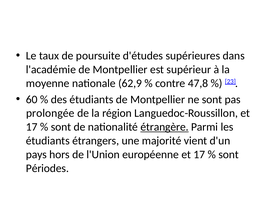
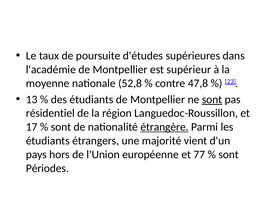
62,9: 62,9 -> 52,8 (130, 83)
60: 60 -> 13 (32, 99)
sont underline: none -> present (212, 99)
prolongée: prolongée -> résidentiel (50, 113)
européenne et 17: 17 -> 77 (199, 154)
